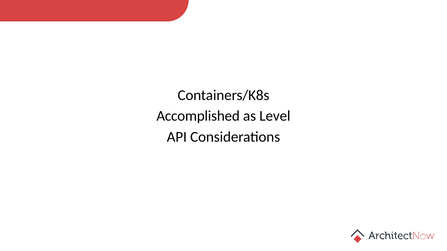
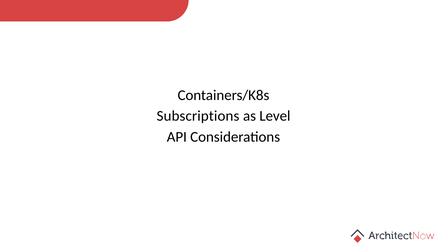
Accomplished: Accomplished -> Subscriptions (198, 116)
